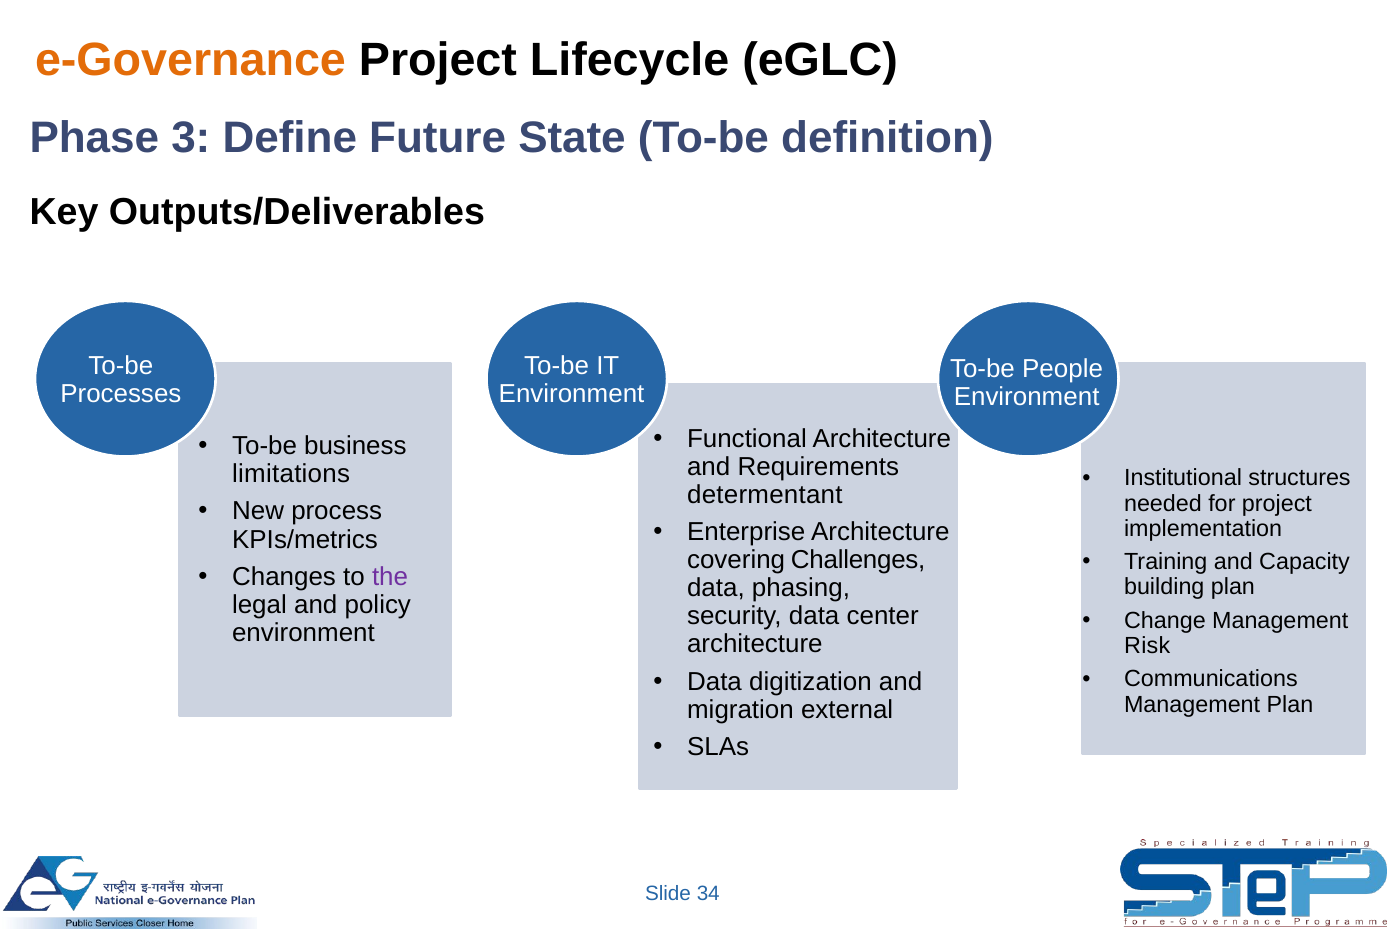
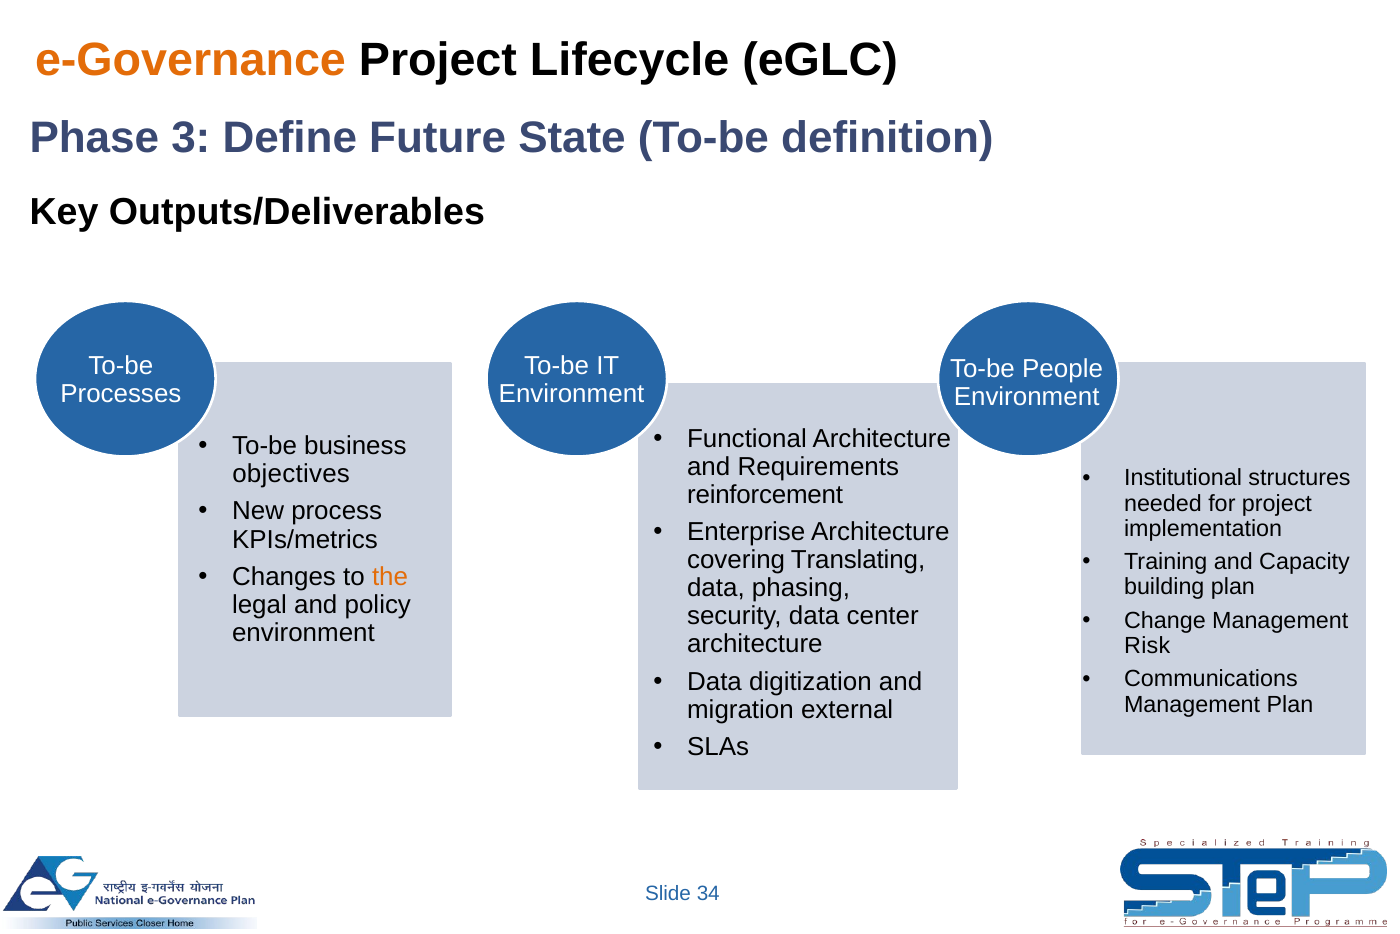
limitations: limitations -> objectives (291, 474)
determentant: determentant -> reinforcement (765, 495)
Challenges: Challenges -> Translating (858, 560)
the colour: purple -> orange (390, 576)
